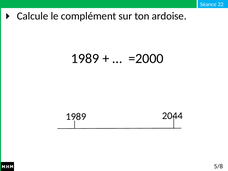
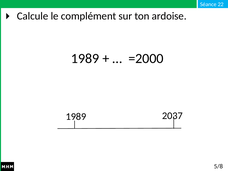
2044: 2044 -> 2037 (172, 116)
